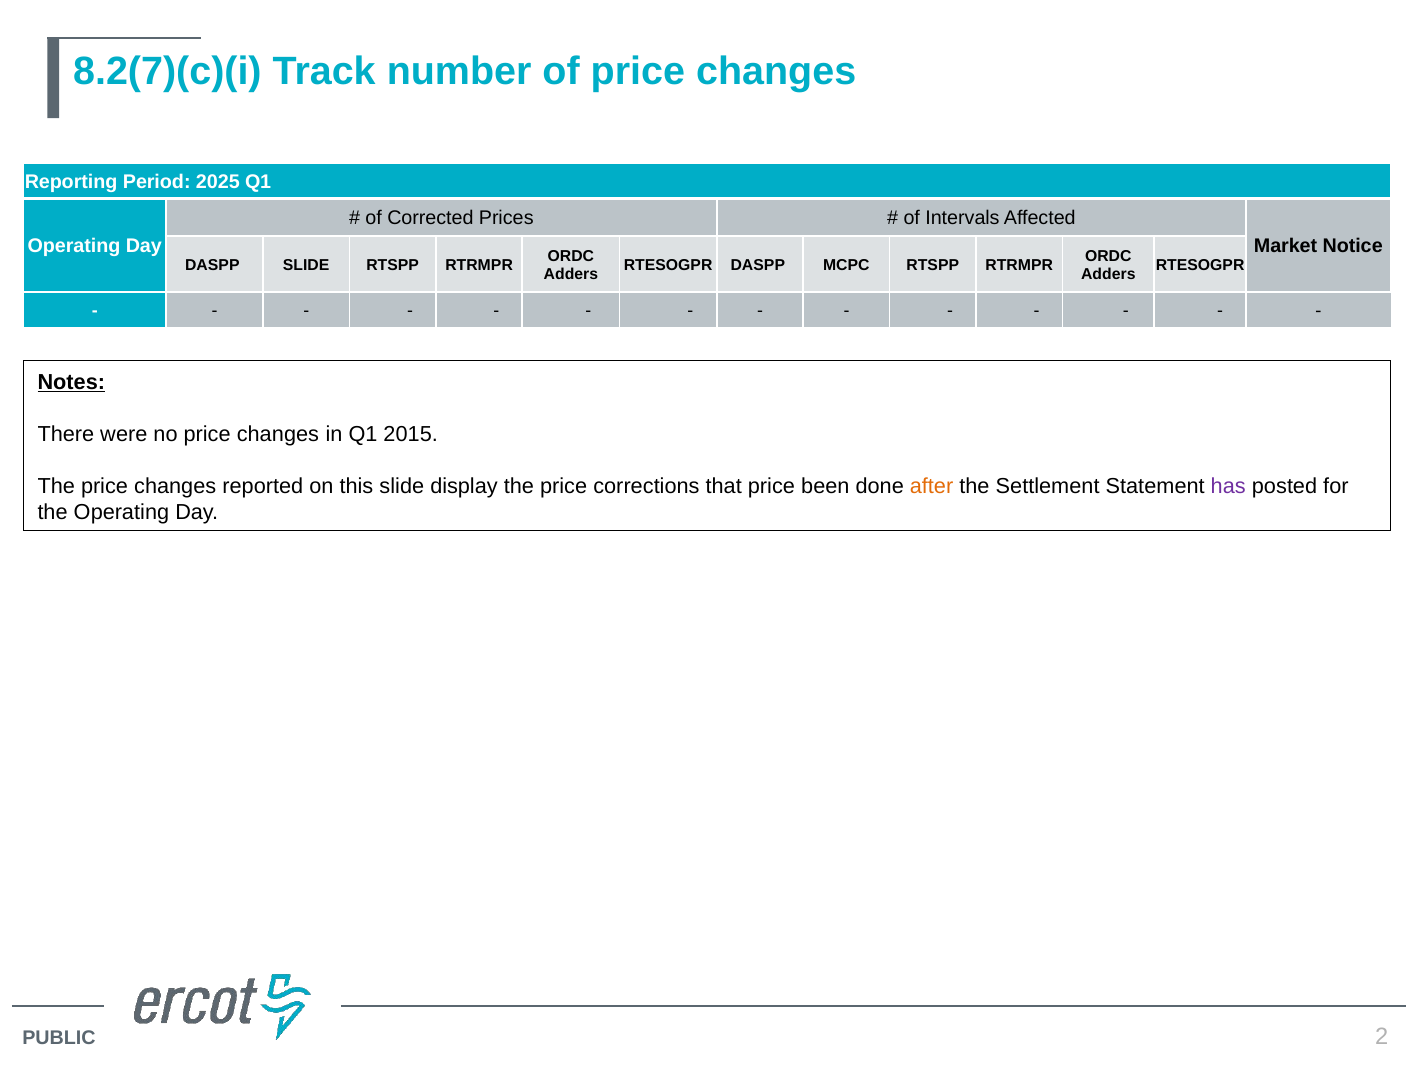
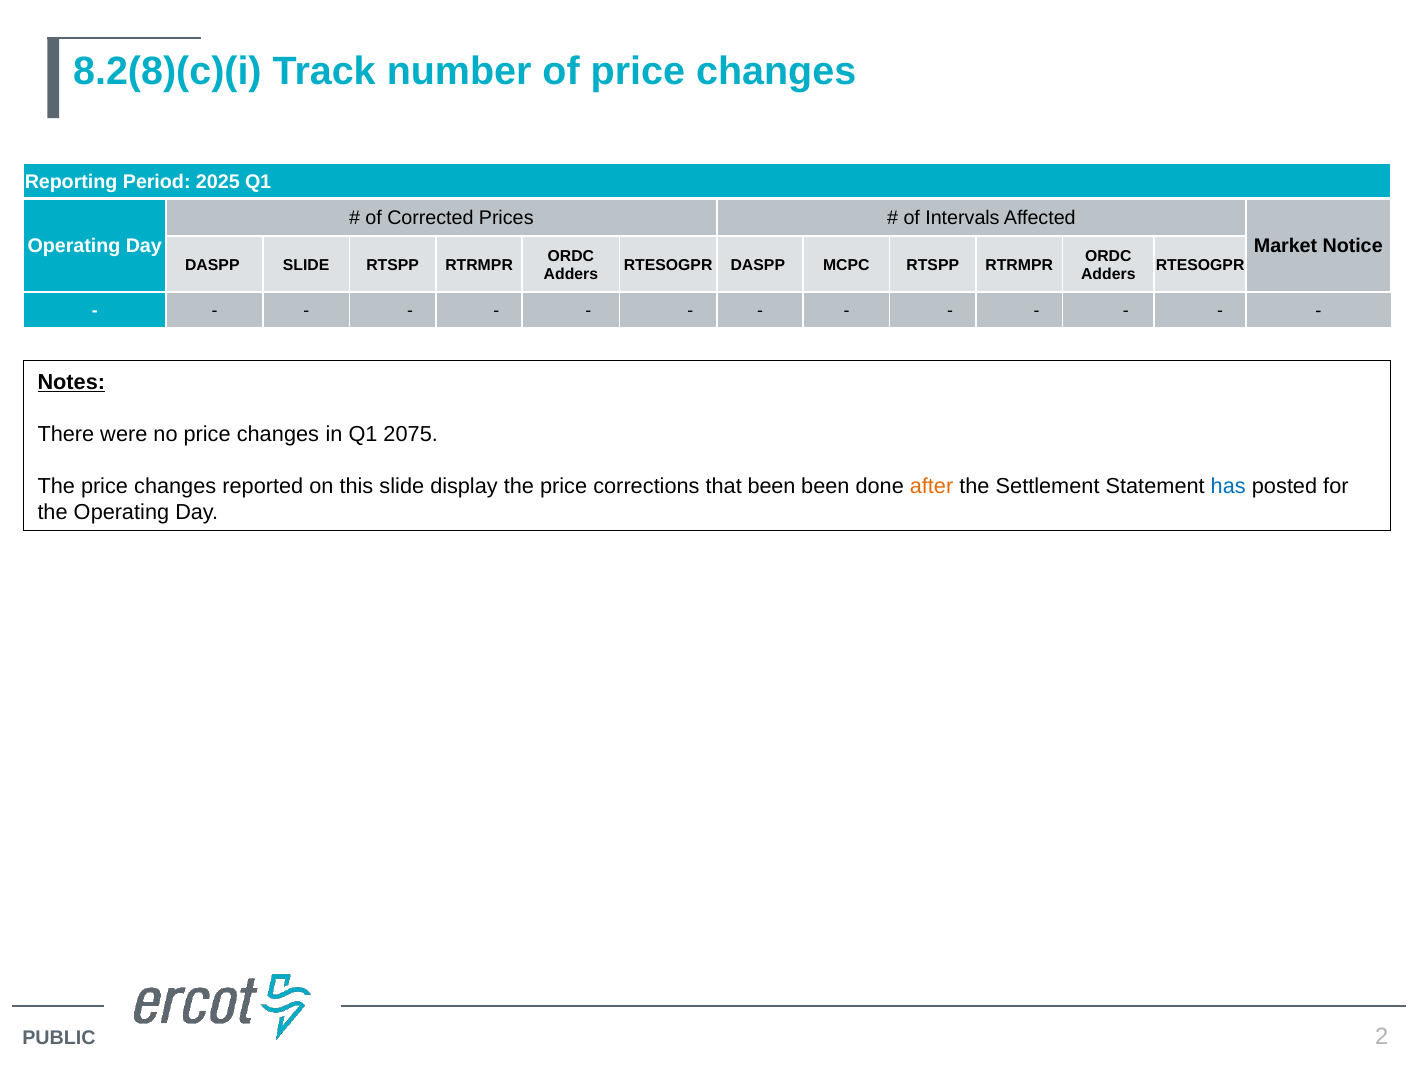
8.2(7)(c)(i: 8.2(7)(c)(i -> 8.2(8)(c)(i (167, 71)
2015: 2015 -> 2075 (411, 434)
that price: price -> been (772, 486)
has colour: purple -> blue (1228, 486)
